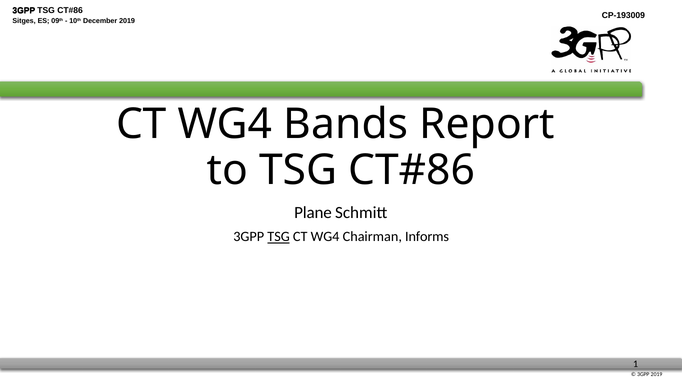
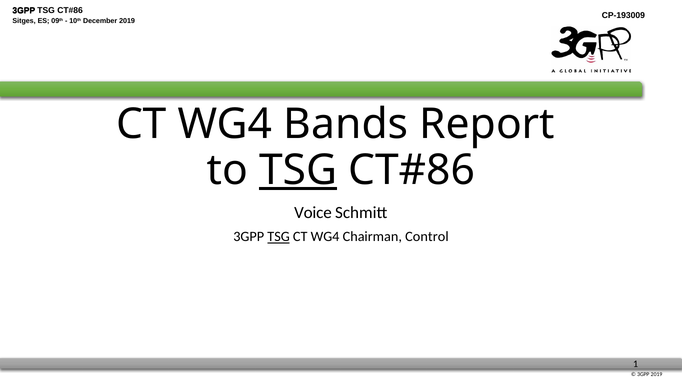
TSG underline: none -> present (298, 170)
Plane: Plane -> Voice (313, 213)
Informs: Informs -> Control (427, 237)
